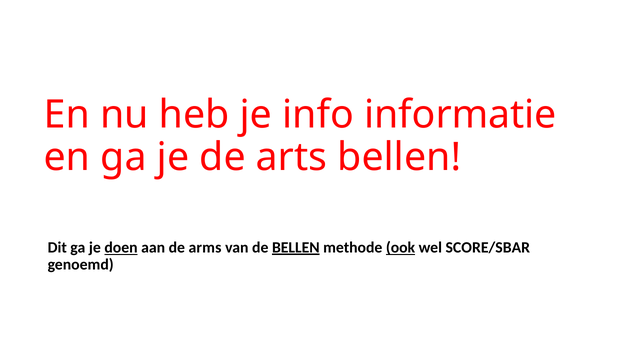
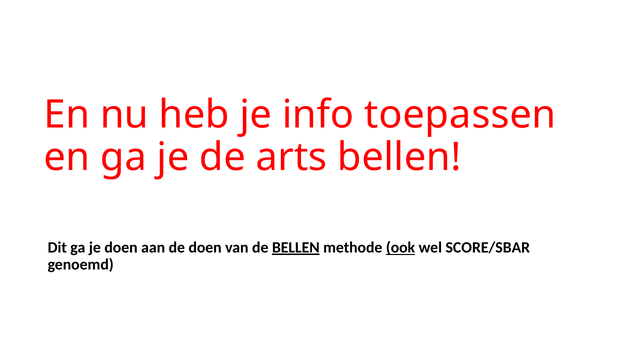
informatie: informatie -> toepassen (460, 115)
doen underline: present -> none (121, 248)
de arms: arms -> doen (205, 248)
